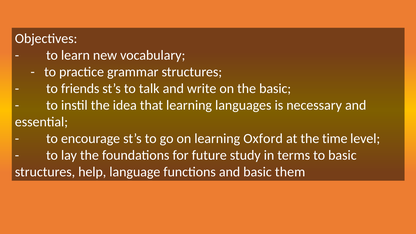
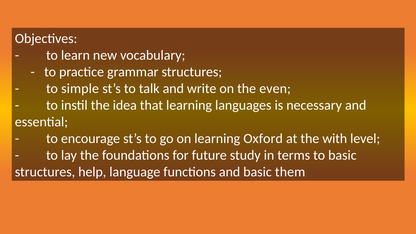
friends: friends -> simple (80, 89)
the basic: basic -> even (275, 89)
time: time -> with (335, 139)
